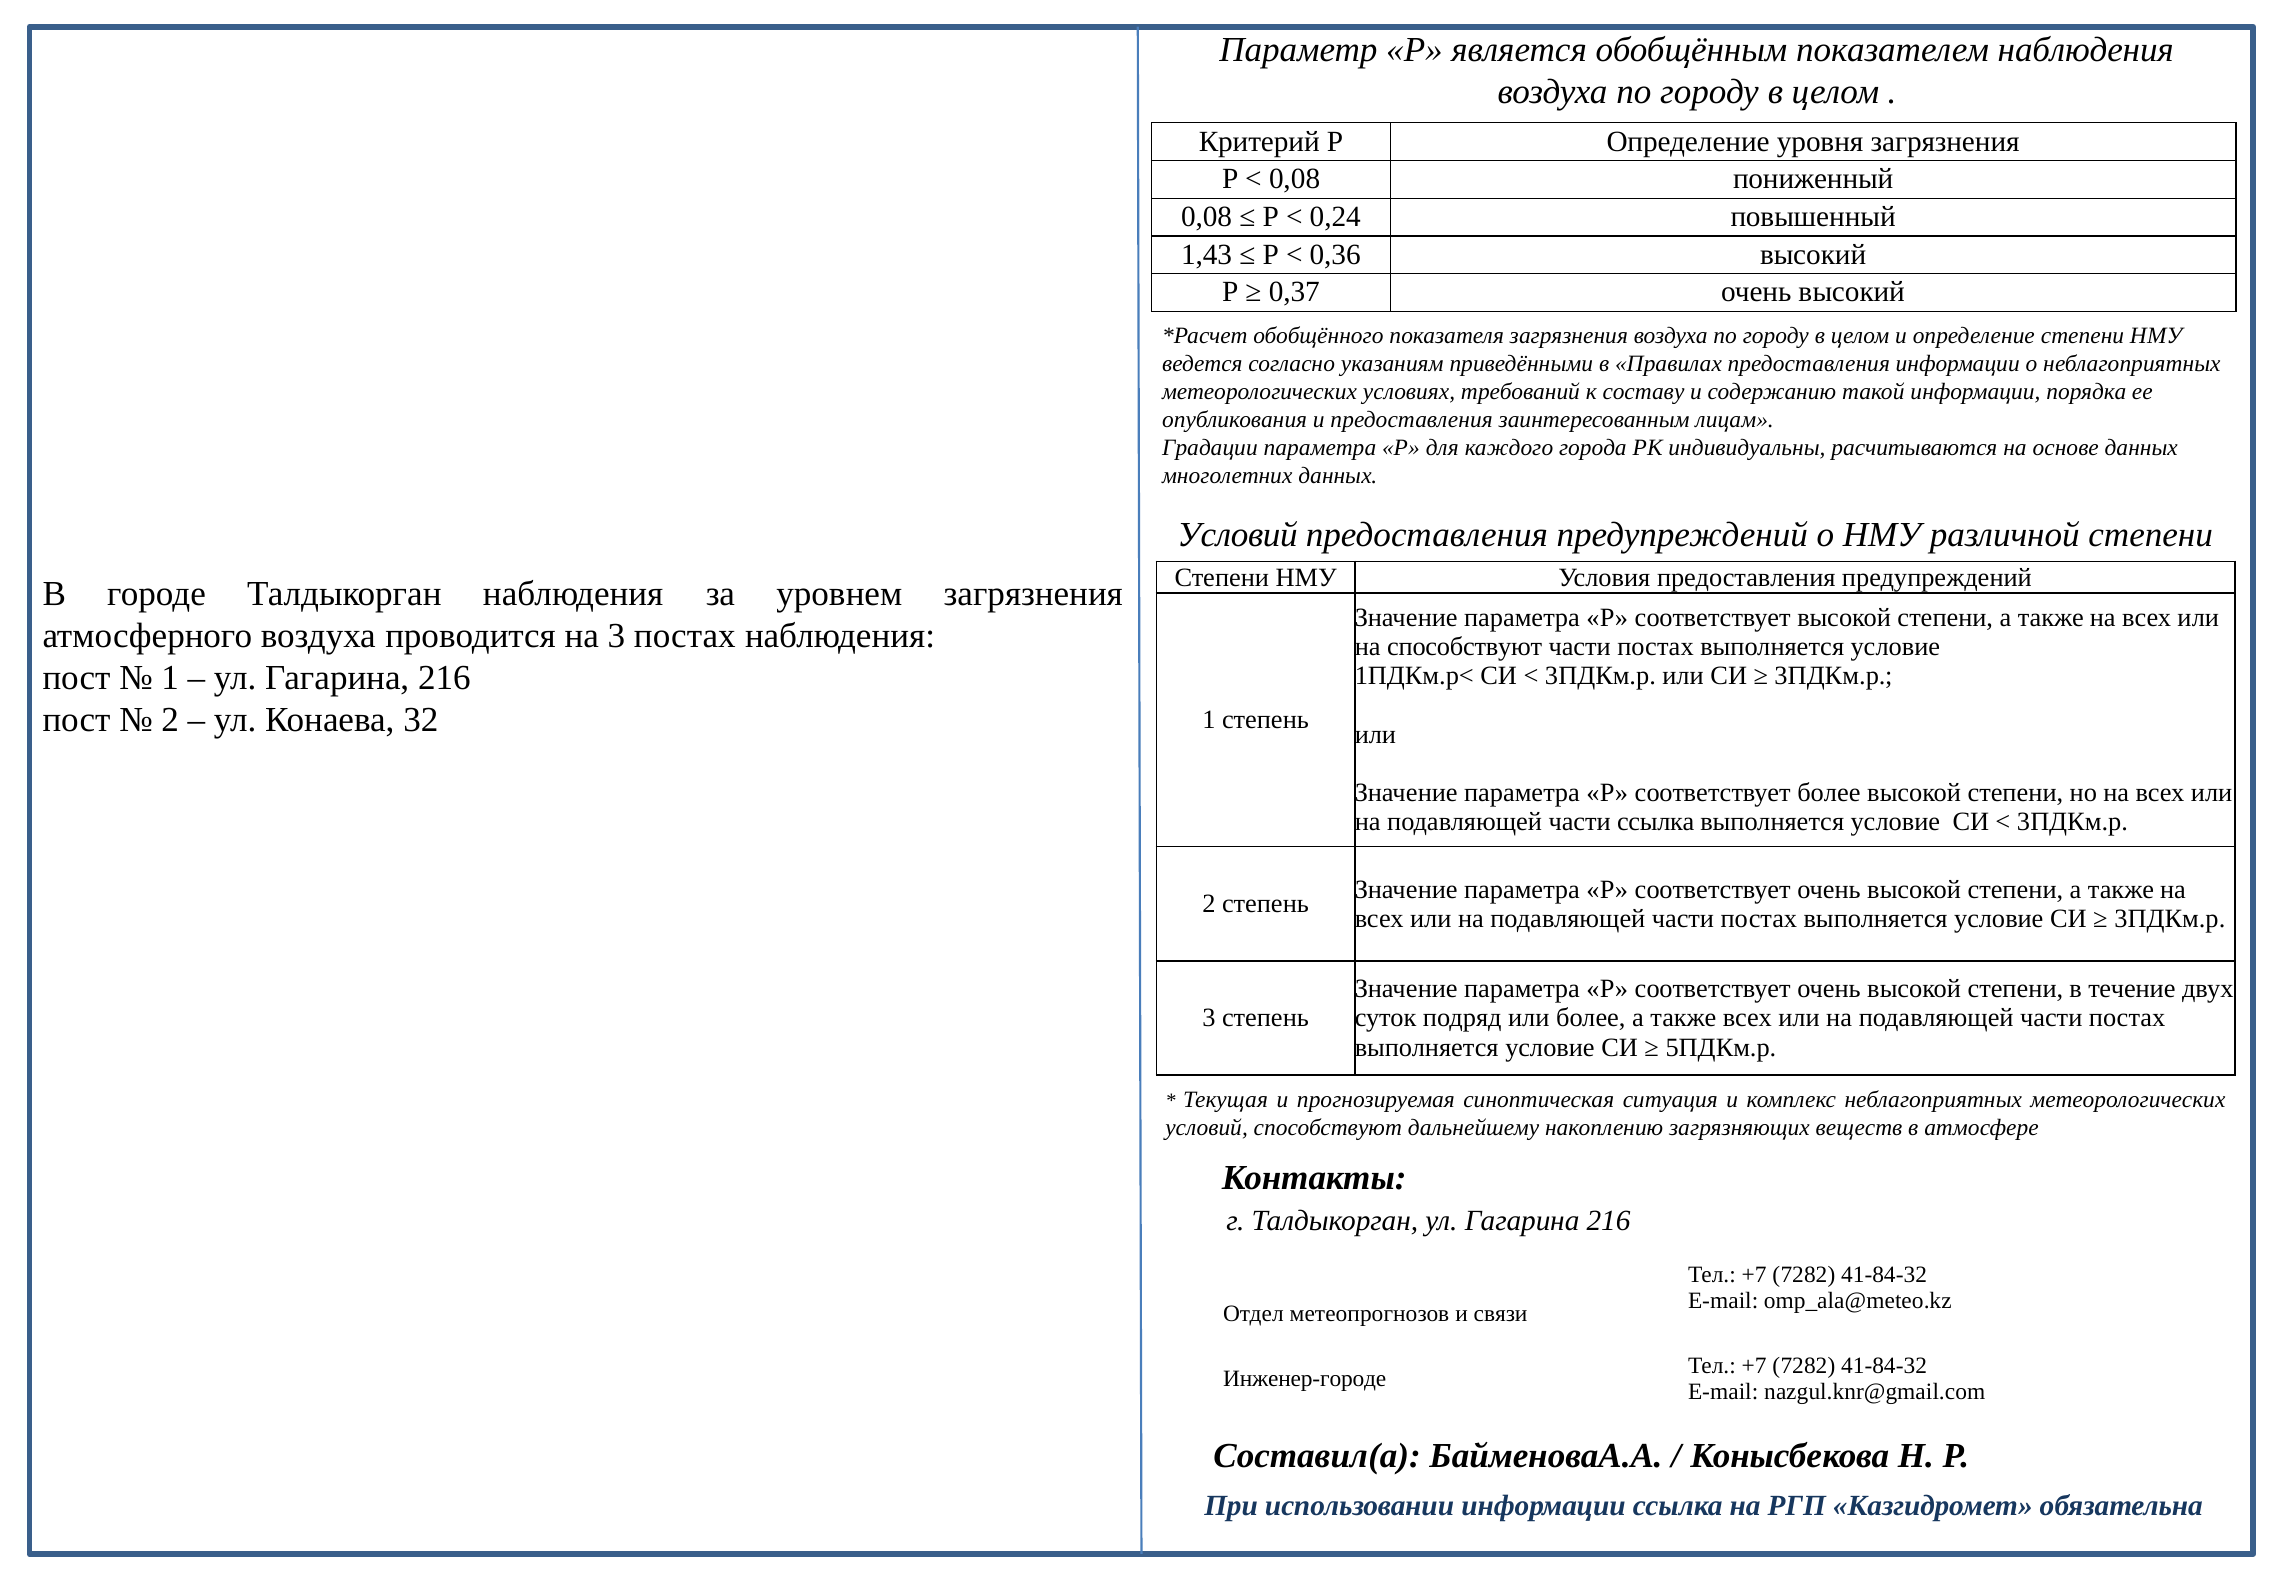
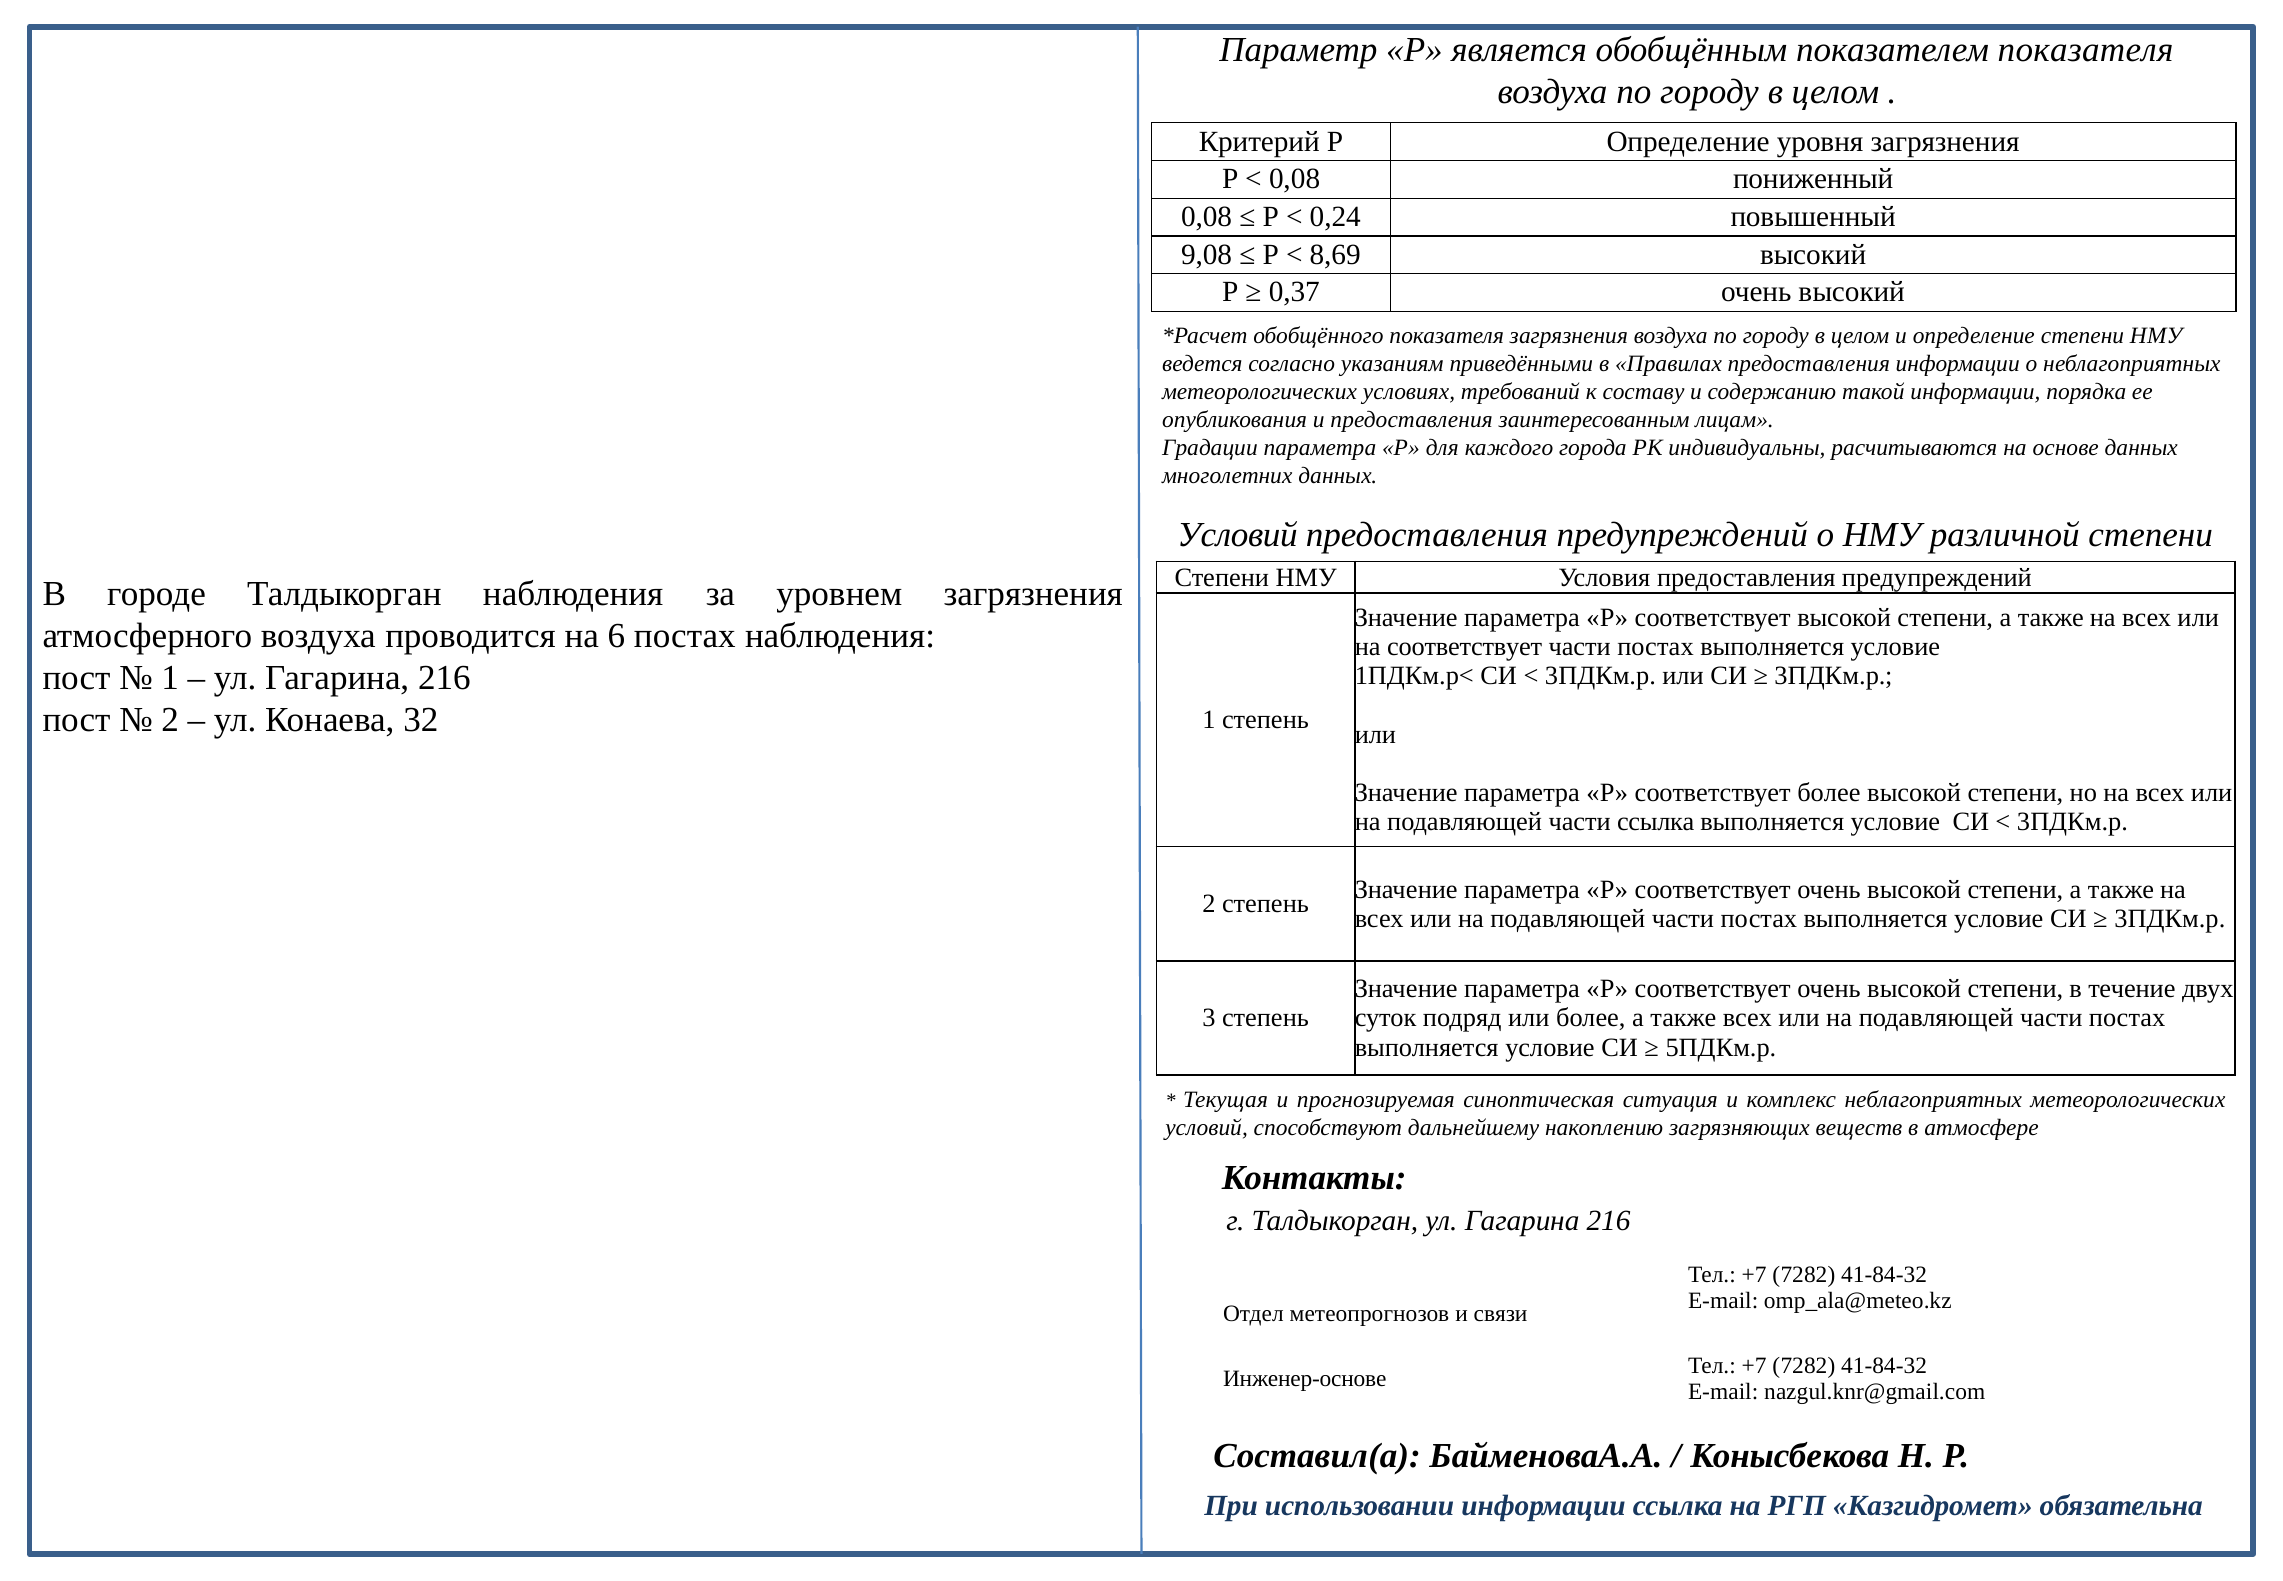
показателем наблюдения: наблюдения -> показателя (2086, 50)
1,43: 1,43 -> 9,08 (1207, 254)
0,36: 0,36 -> 8,69 (1335, 254)
на 3: 3 -> 6 (616, 636)
на способствуют: способствуют -> соответствует (1465, 647)
Инженер-городе: Инженер-городе -> Инженер-основе (1305, 1378)
